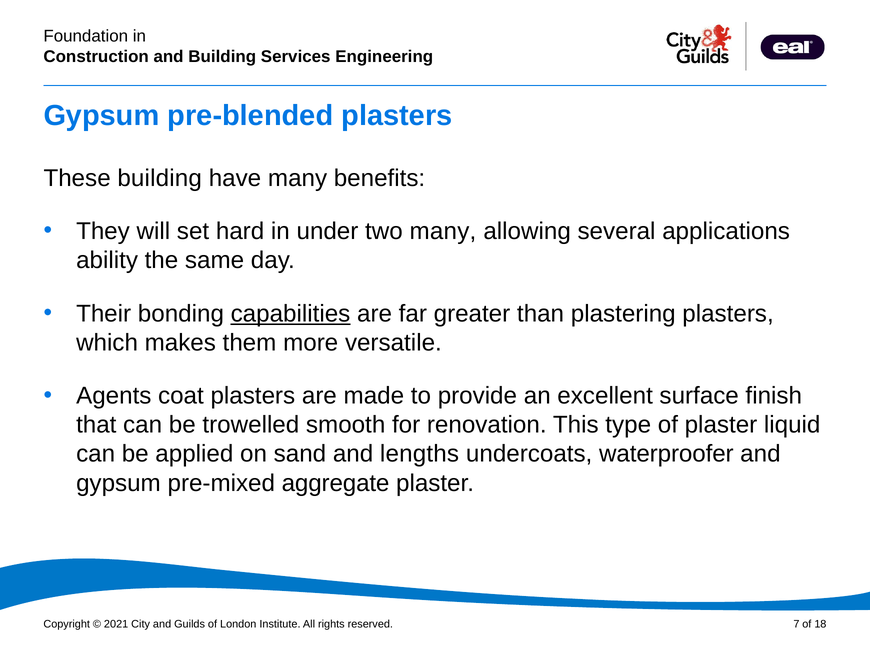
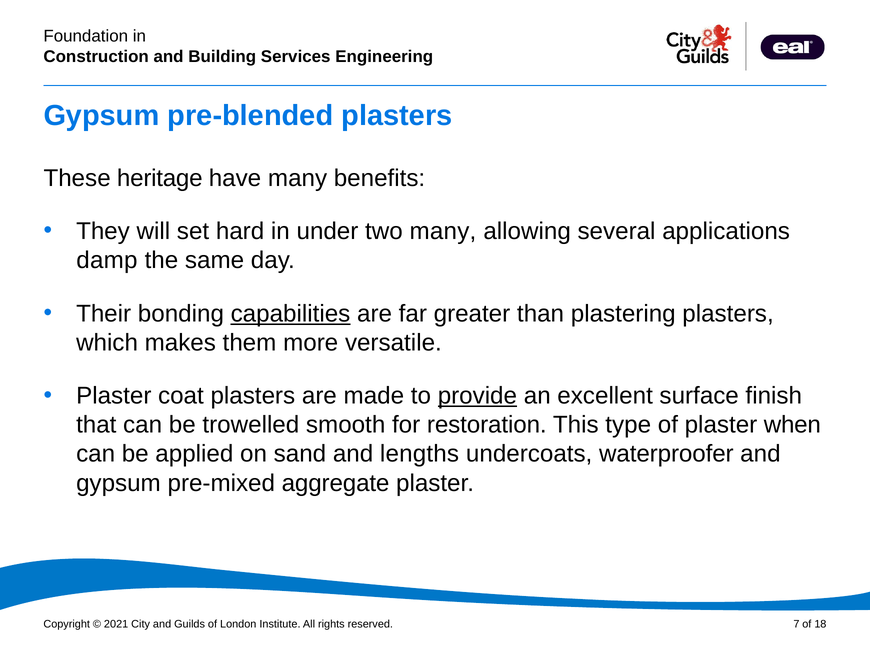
These building: building -> heritage (160, 178)
ability: ability -> damp (107, 260)
Agents: Agents -> Plaster (114, 396)
provide underline: none -> present (477, 396)
renovation: renovation -> restoration (487, 425)
liquid: liquid -> when (792, 425)
